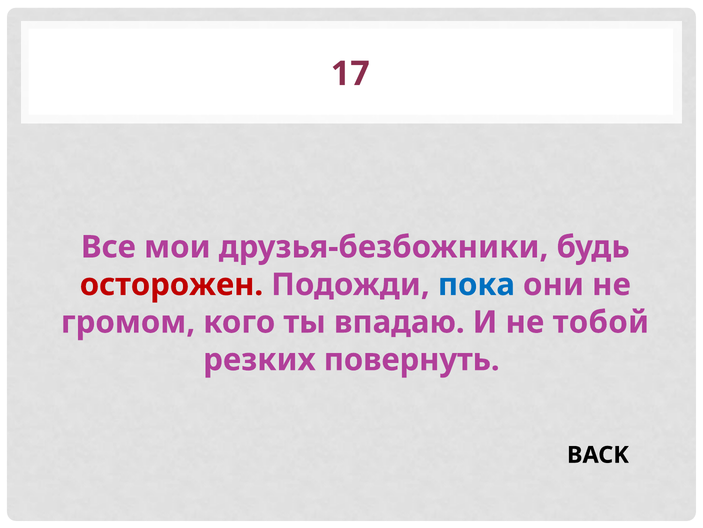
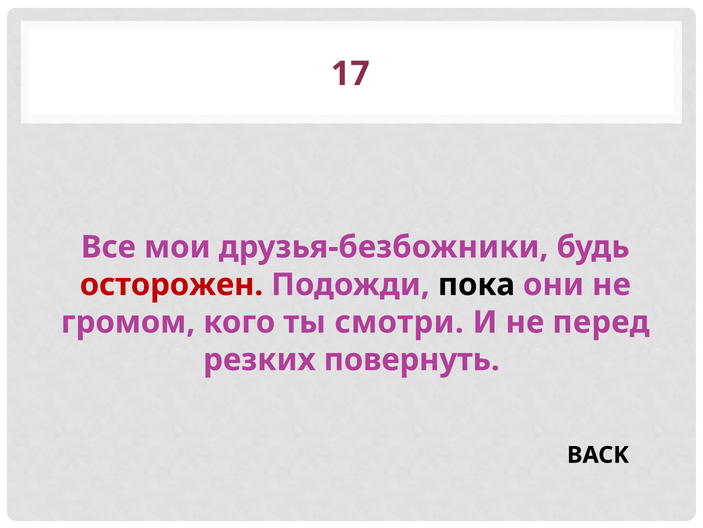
пока colour: blue -> black (476, 284)
впадаю: впадаю -> смотри (399, 322)
тобой: тобой -> перед (601, 322)
